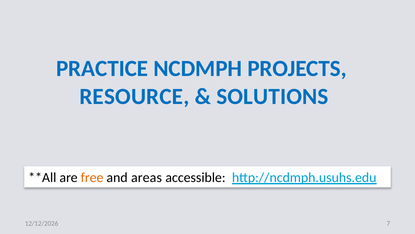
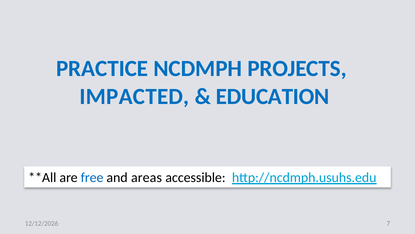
RESOURCE: RESOURCE -> IMPACTED (134, 96)
SOLUTIONS: SOLUTIONS -> EDUCATION (273, 96)
free colour: orange -> blue (92, 177)
